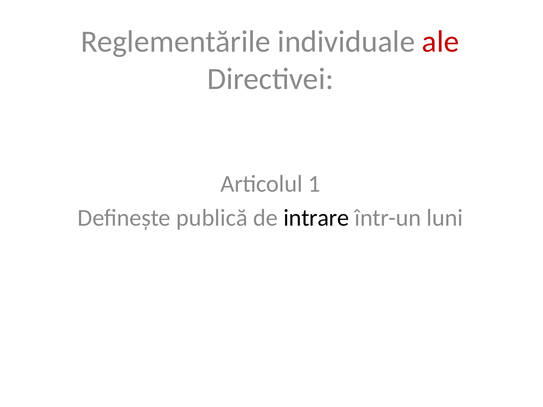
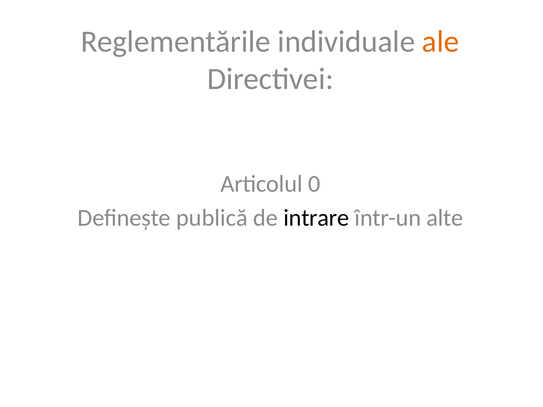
ale colour: red -> orange (441, 42)
1: 1 -> 0 (314, 184)
luni: luni -> alte (445, 218)
